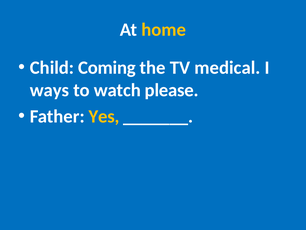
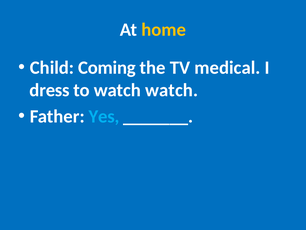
ways: ways -> dress (50, 90)
watch please: please -> watch (172, 90)
Yes colour: yellow -> light blue (104, 116)
